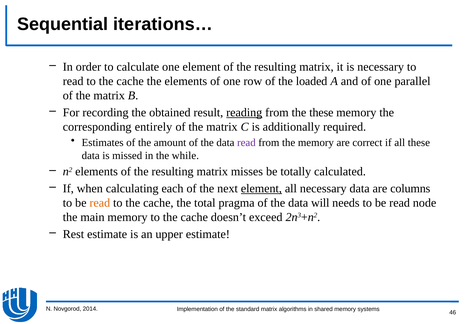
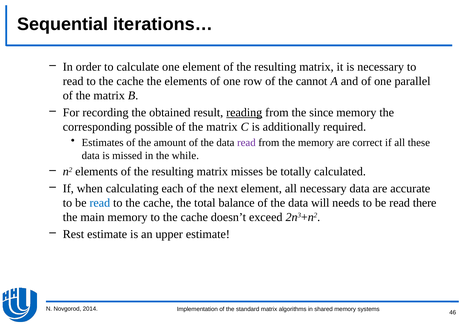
loaded: loaded -> cannot (312, 81)
the these: these -> since (321, 112)
entirely: entirely -> possible (154, 127)
element underline: present -> none (261, 188)
columns: columns -> accurate (410, 188)
read colour: orange -> blue (100, 203)
pragma: pragma -> balance (237, 203)
node: node -> there (425, 203)
